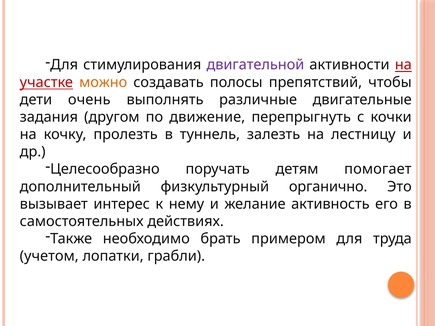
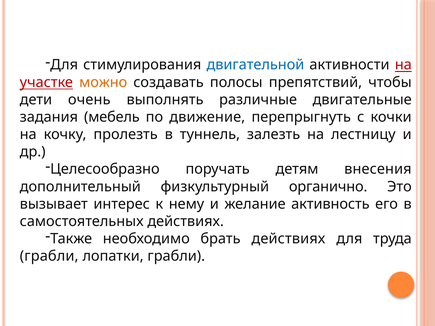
двигательной colour: purple -> blue (255, 65)
другом: другом -> мебель (112, 117)
помогает: помогает -> внесения (378, 169)
брать примером: примером -> действиях (288, 239)
учетом: учетом -> грабли (49, 256)
